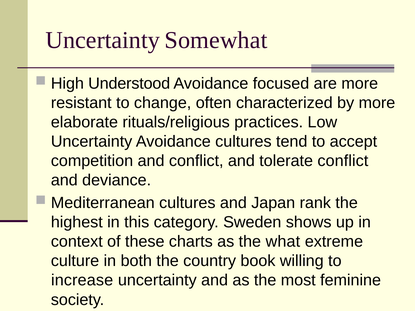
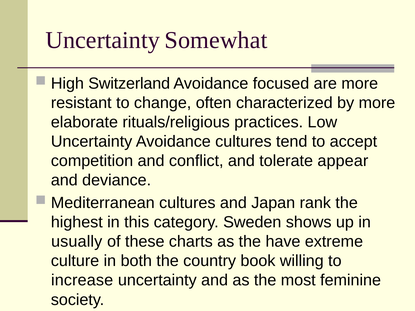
Understood: Understood -> Switzerland (129, 84)
tolerate conflict: conflict -> appear (343, 161)
context: context -> usually (77, 242)
what: what -> have (283, 242)
